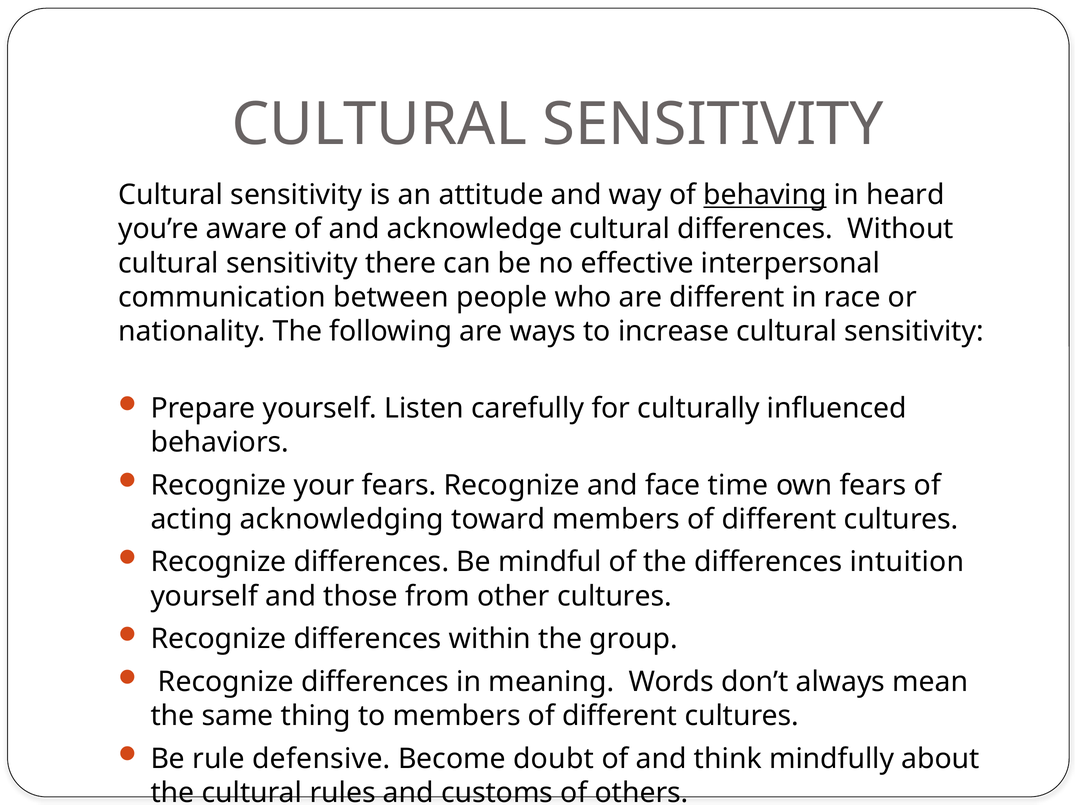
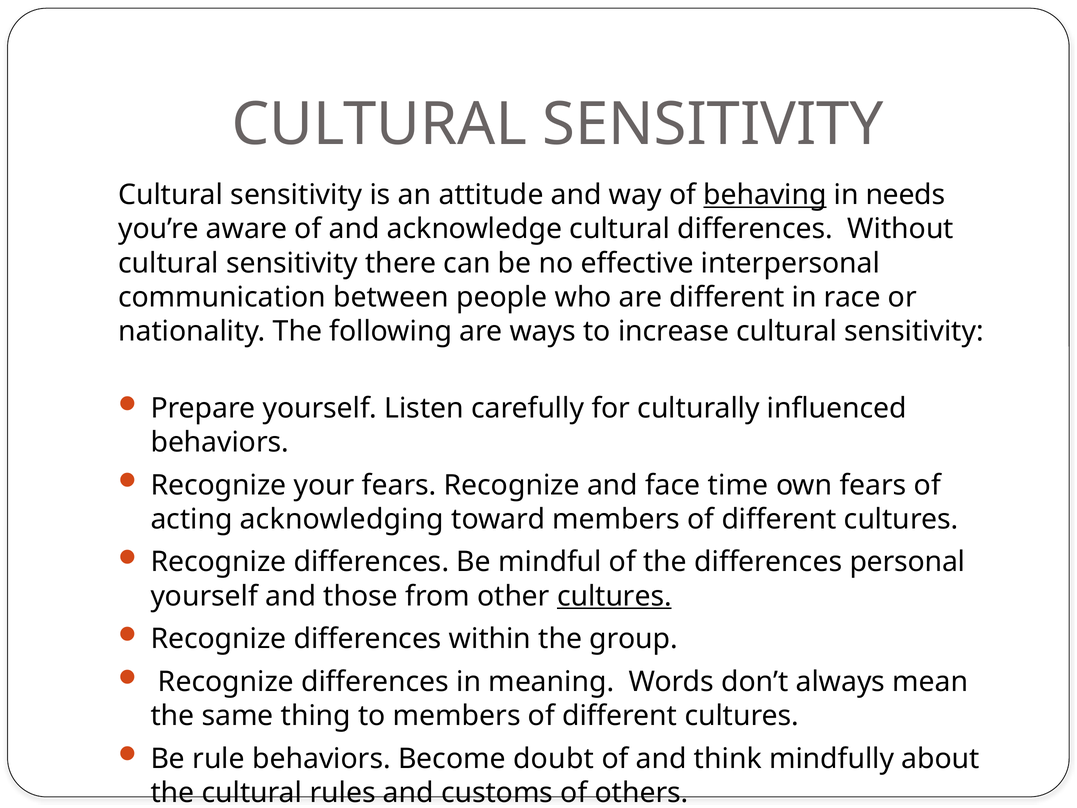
heard: heard -> needs (905, 195)
intuition: intuition -> personal (907, 562)
cultures underline: none -> present (614, 596)
rule defensive: defensive -> behaviors (321, 758)
